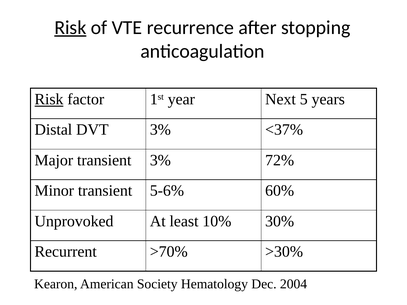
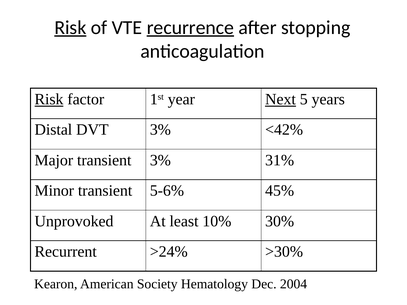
recurrence underline: none -> present (190, 28)
Next underline: none -> present (281, 99)
<37%: <37% -> <42% (284, 130)
72%: 72% -> 31% (280, 160)
60%: 60% -> 45% (280, 191)
>70%: >70% -> >24% (169, 252)
